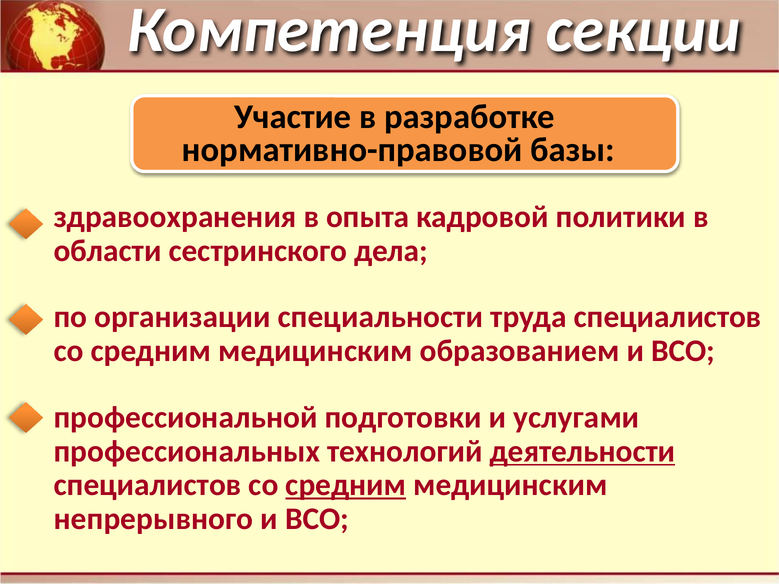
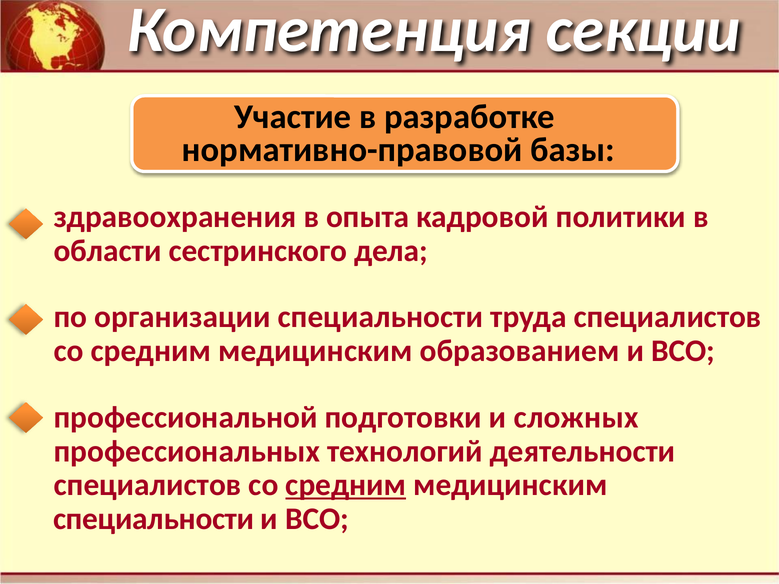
услугами: услугами -> сложных (576, 418)
деятельности underline: present -> none (582, 451)
непрерывного: непрерывного -> специальности (154, 519)
